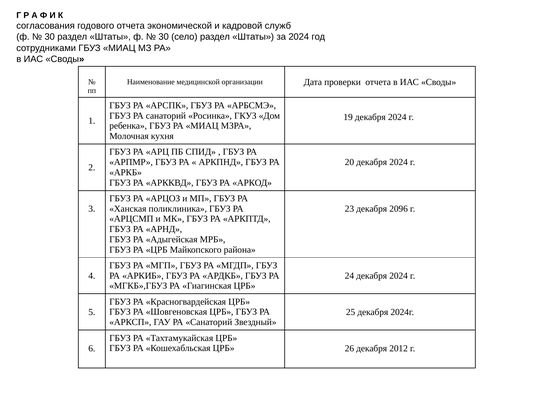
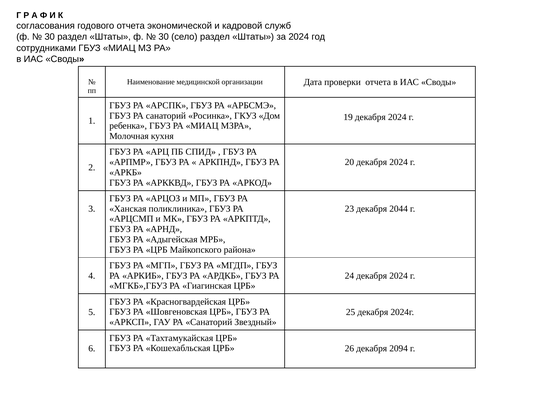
2096: 2096 -> 2044 (399, 209)
2012: 2012 -> 2094 (399, 349)
